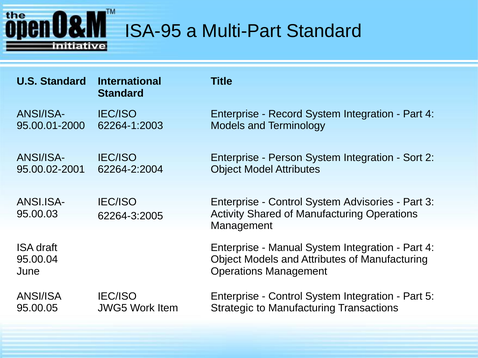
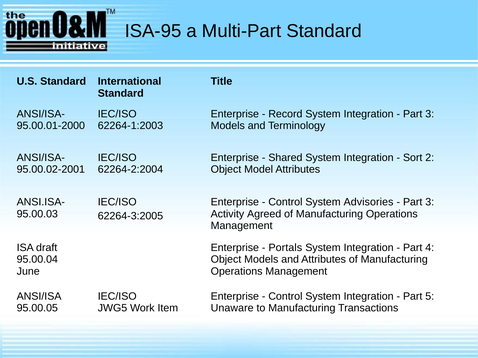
4: 4 -> 3 (430, 114)
Person: Person -> Shared (285, 158)
Shared: Shared -> Agreed (264, 214)
Manual: Manual -> Portals (285, 248)
Strategic: Strategic -> Unaware (232, 308)
